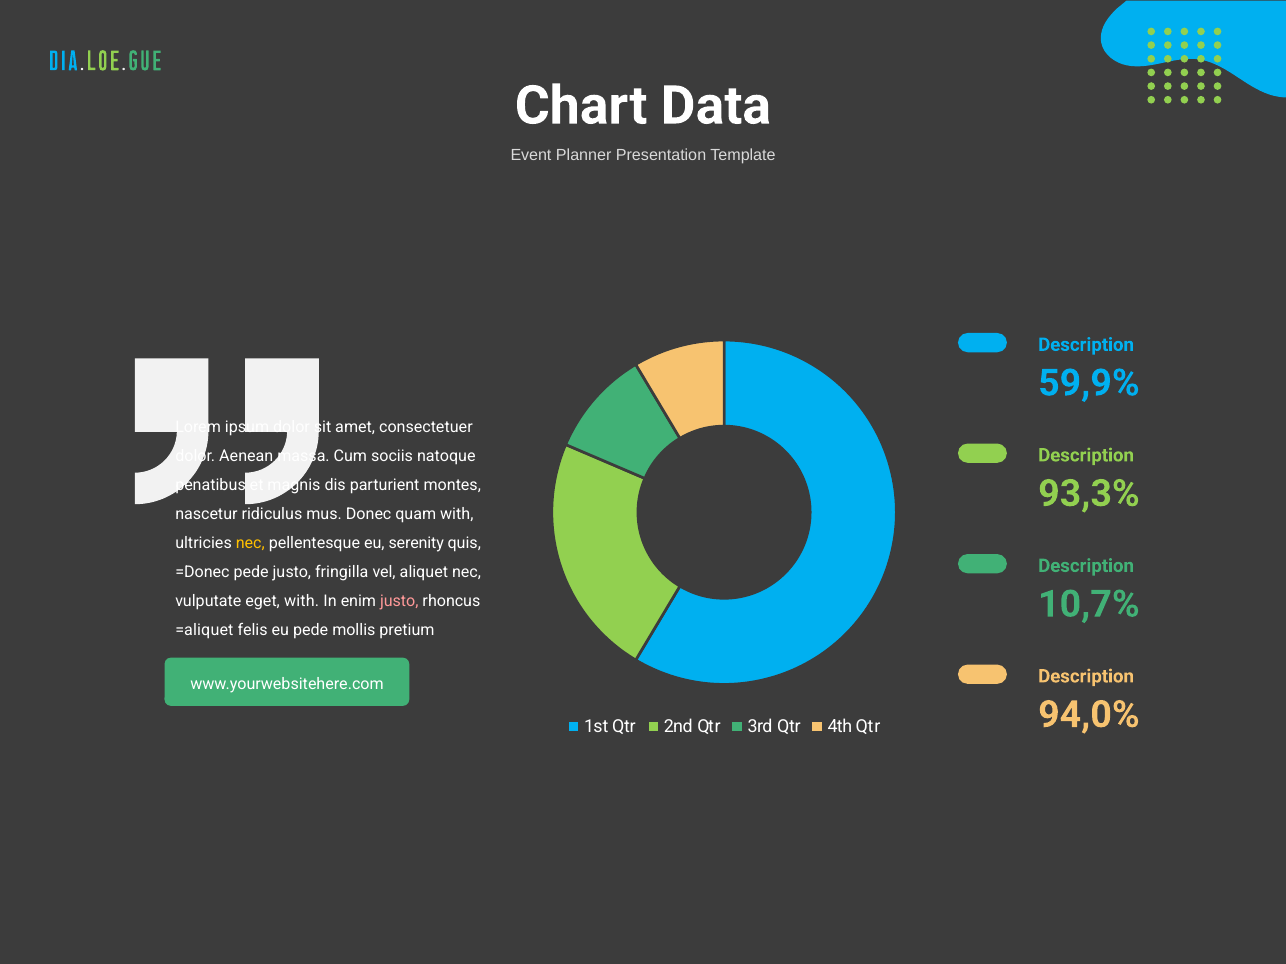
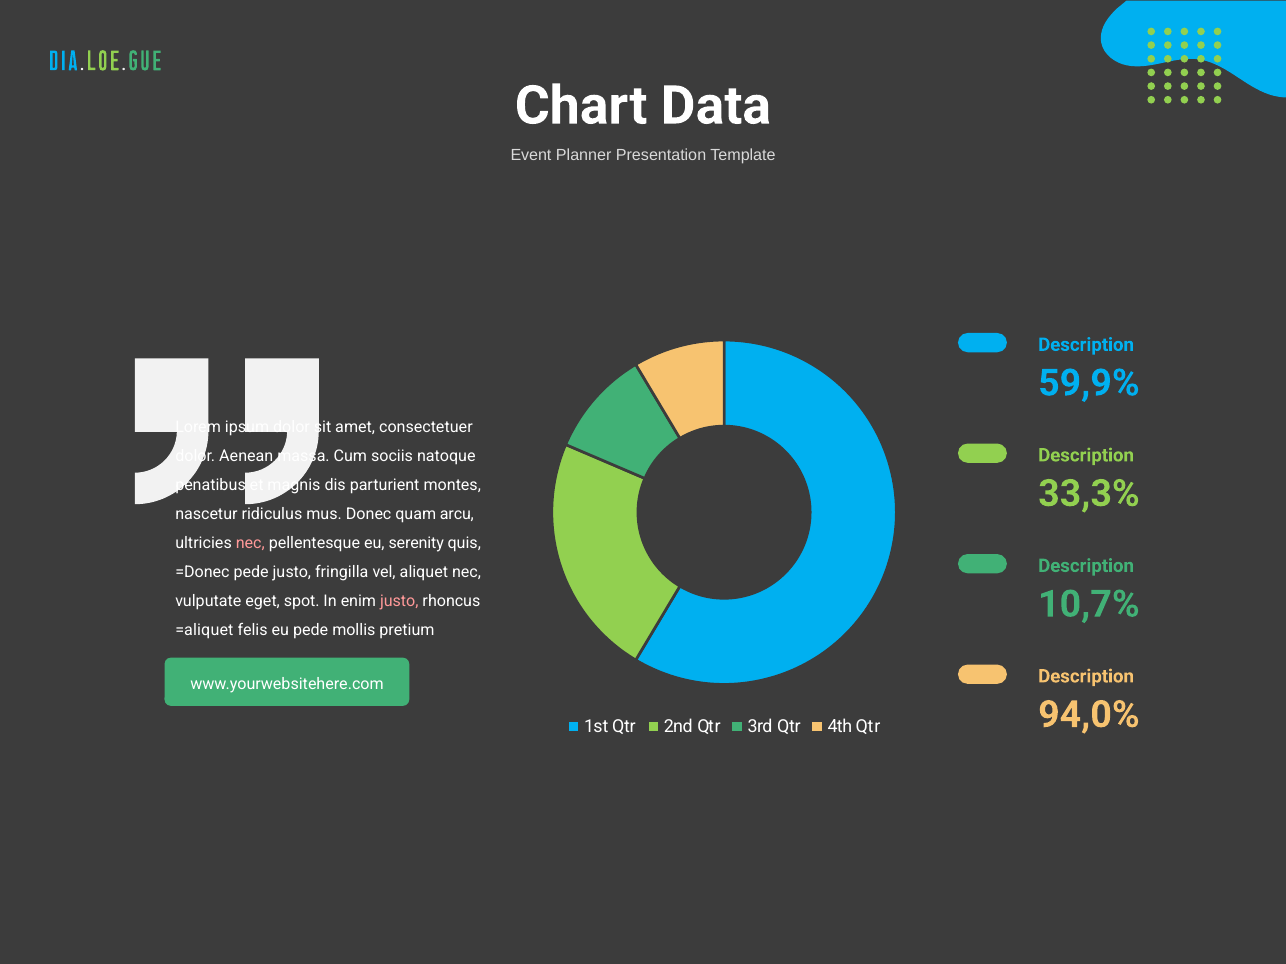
93,3%: 93,3% -> 33,3% (1089, 494)
quam with: with -> arcu (457, 514)
nec colour: yellow -> pink (250, 543)
eget with: with -> spot (302, 601)
